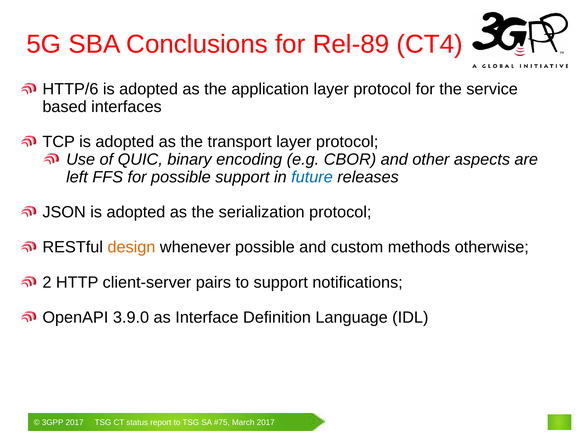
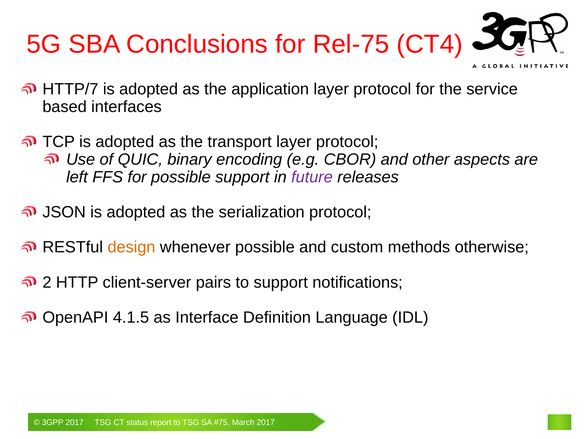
Rel-89: Rel-89 -> Rel-75 (351, 44)
HTTP/6: HTTP/6 -> HTTP/7 (70, 89)
future colour: blue -> purple (312, 177)
3.9.0: 3.9.0 -> 4.1.5 (131, 317)
